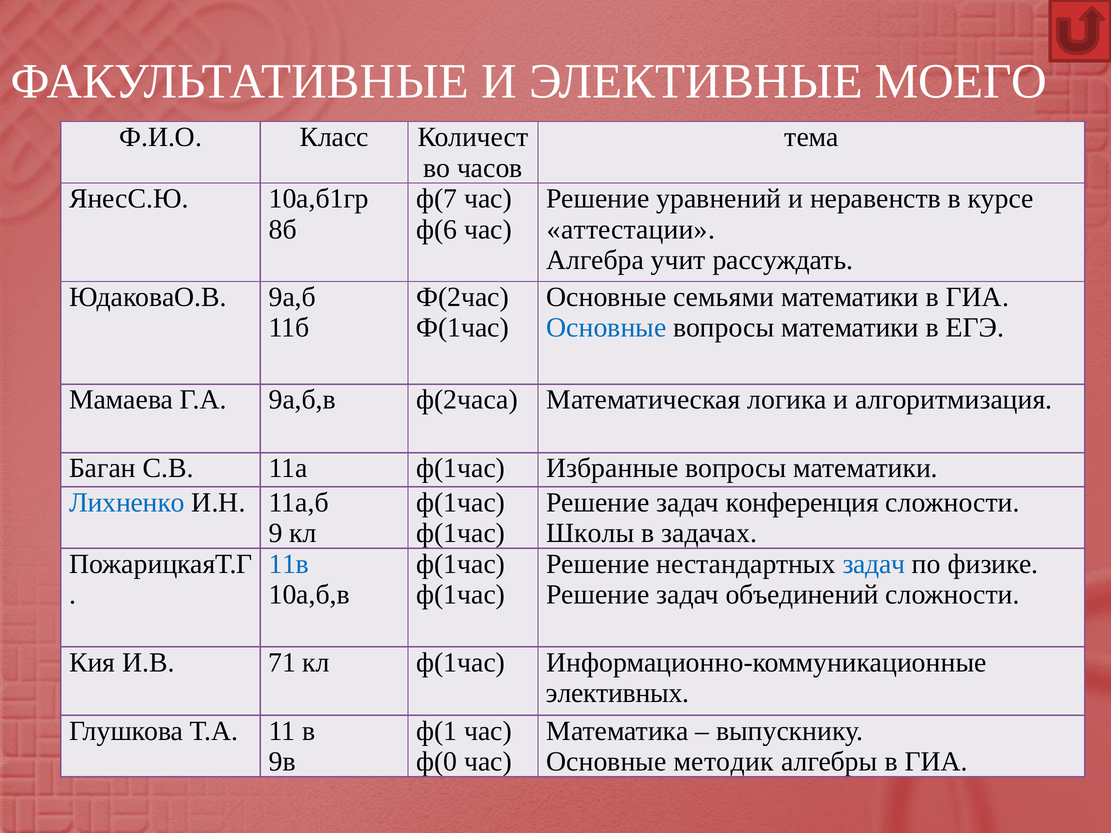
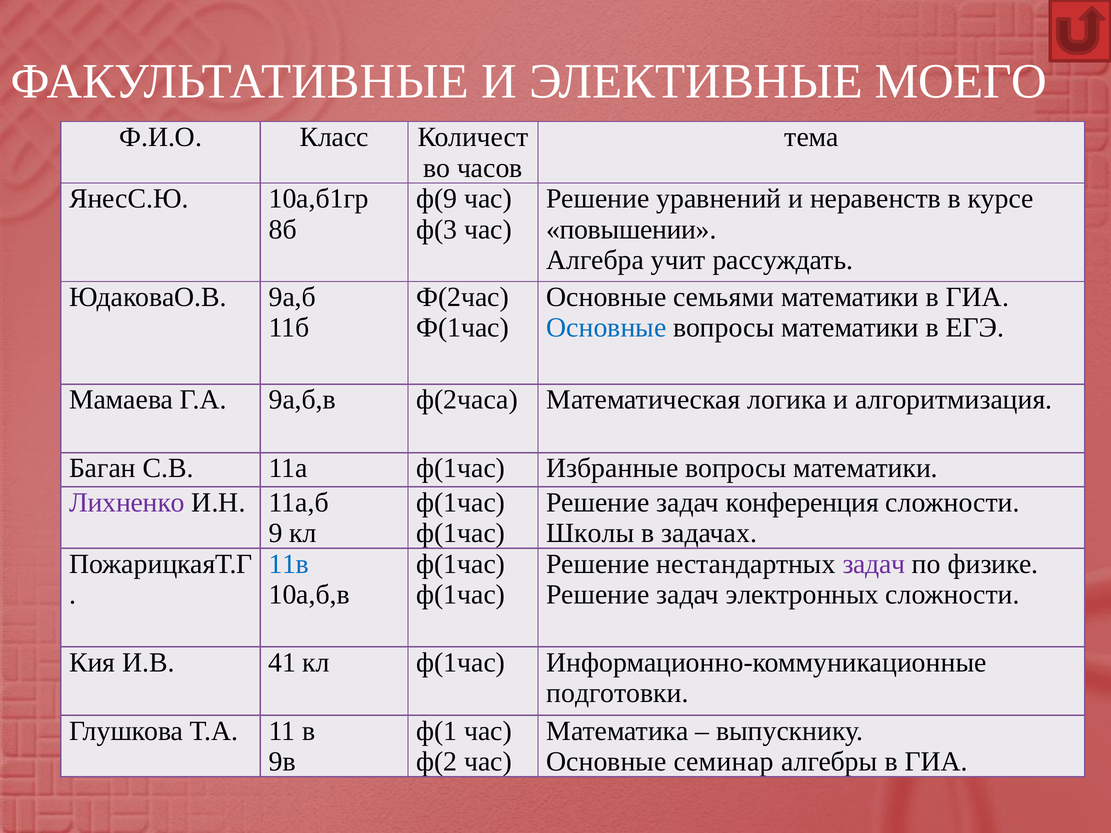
ф(7: ф(7 -> ф(9 (437, 199)
ф(6: ф(6 -> ф(3 (437, 229)
аттестации: аттестации -> повышении (631, 229)
Лихненко colour: blue -> purple (127, 503)
задач colour: blue -> purple (874, 564)
объединений: объединений -> электронных (802, 595)
71: 71 -> 41 (282, 663)
элективных: элективных -> подготовки (617, 693)
ф(0: ф(0 -> ф(2 (437, 762)
методик: методик -> семинар (724, 762)
